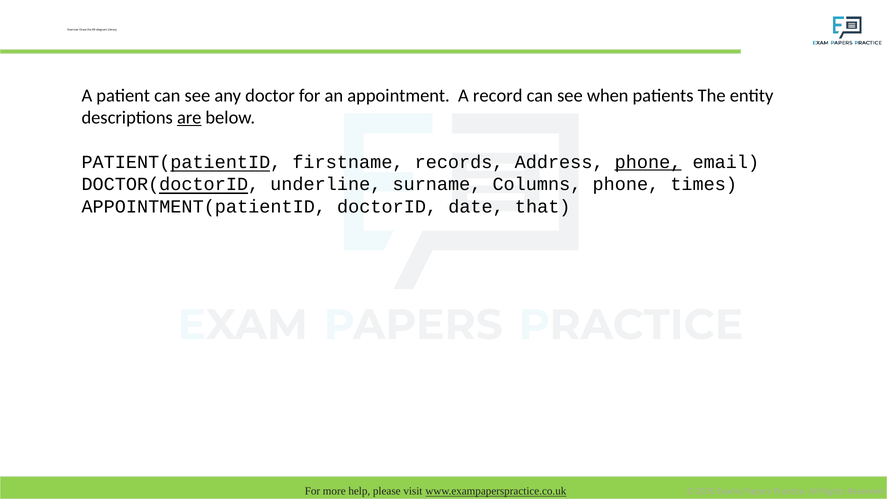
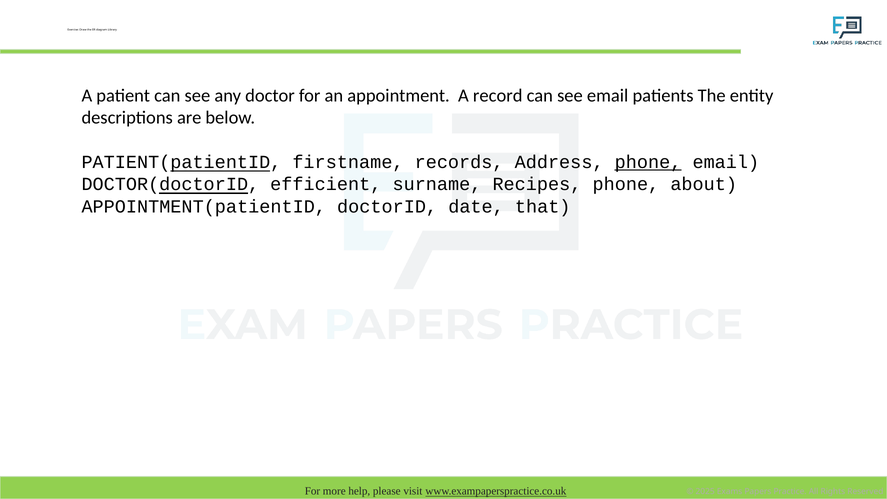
see when: when -> email (608, 95)
are underline: present -> none (189, 118)
underline: underline -> efficient (326, 184)
Columns: Columns -> Recipes (537, 184)
times: times -> about (704, 184)
